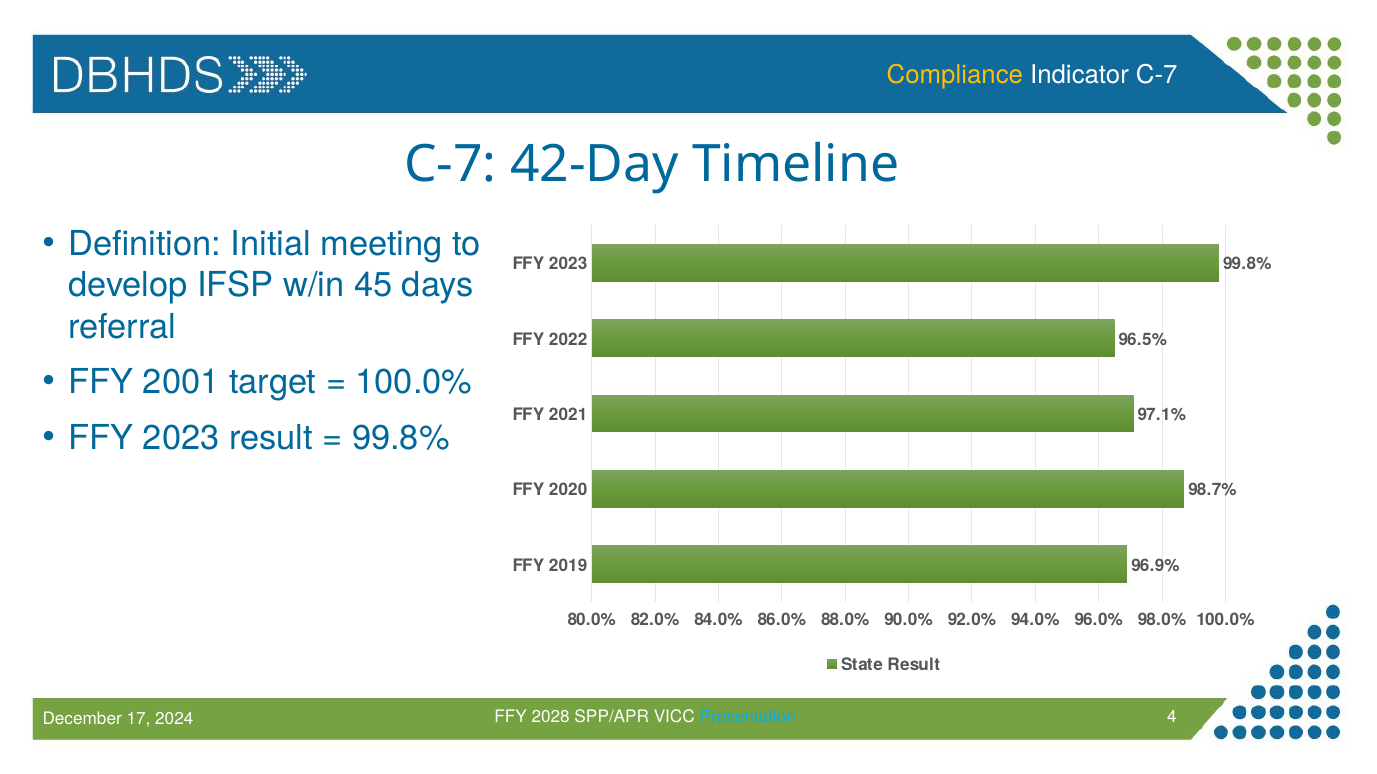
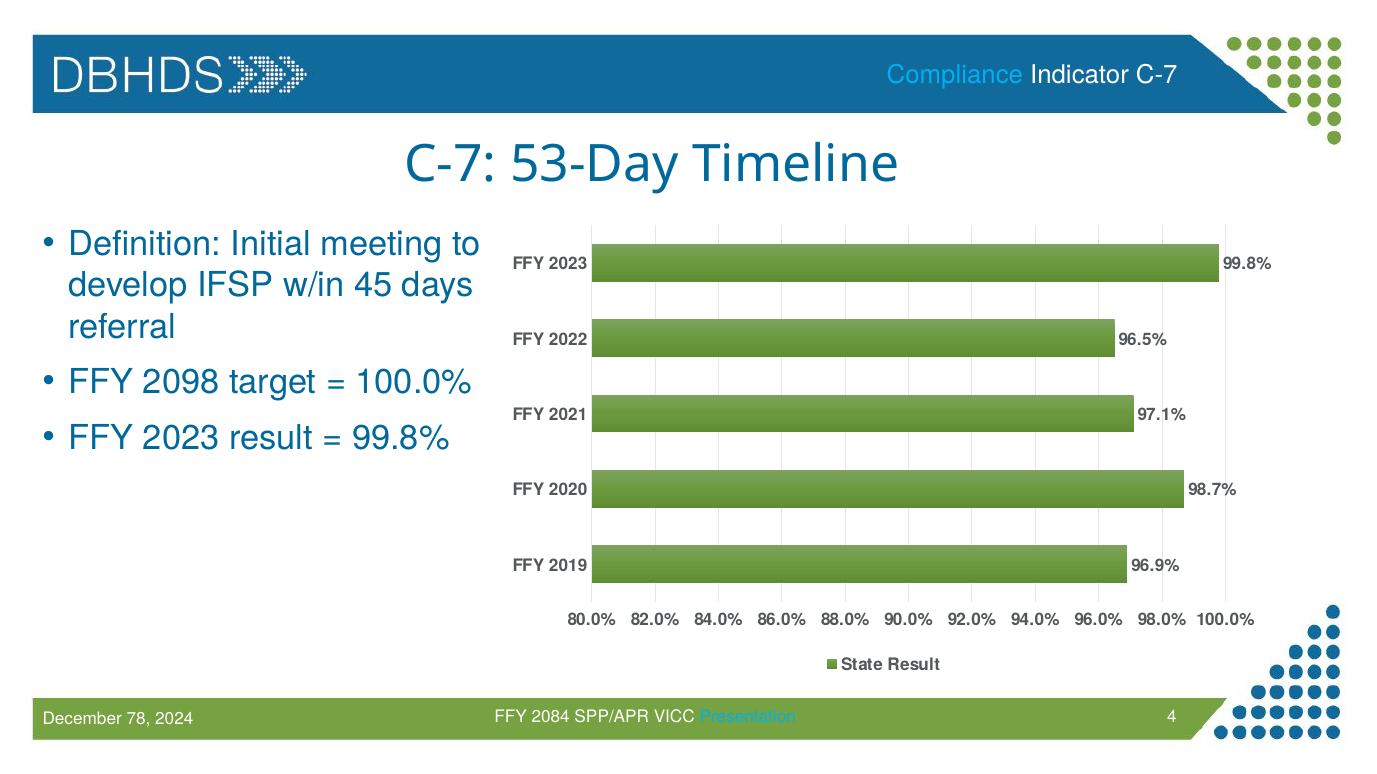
Compliance colour: yellow -> light blue (955, 75)
42-Day: 42-Day -> 53-Day (595, 164)
2001: 2001 -> 2098 (181, 383)
2028: 2028 -> 2084 (551, 717)
17: 17 -> 78 (139, 719)
